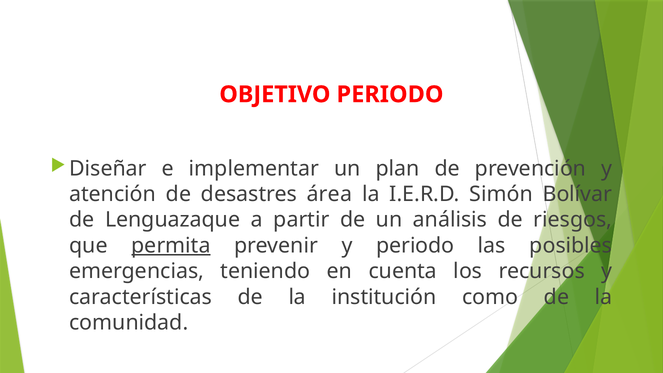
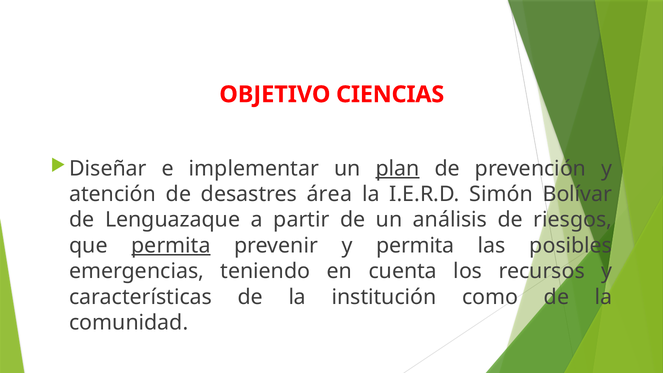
OBJETIVO PERIODO: PERIODO -> CIENCIAS (390, 94)
plan underline: none -> present (398, 168)
y periodo: periodo -> permita (415, 246)
